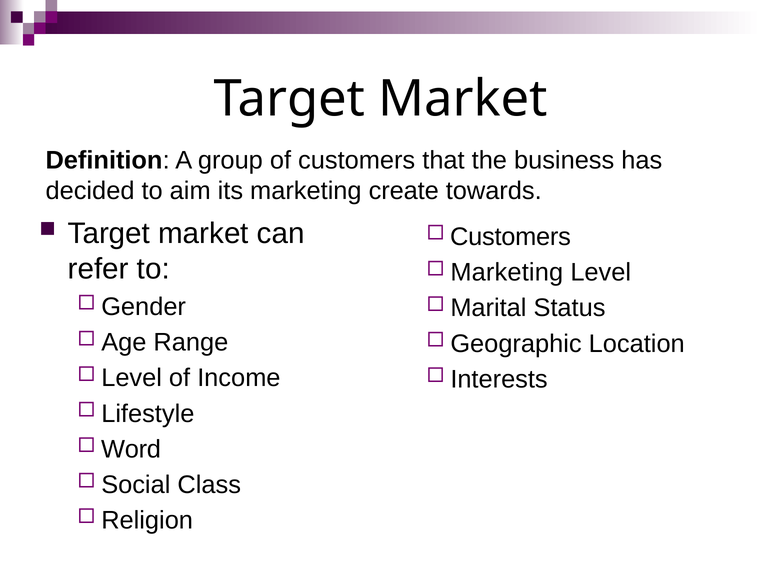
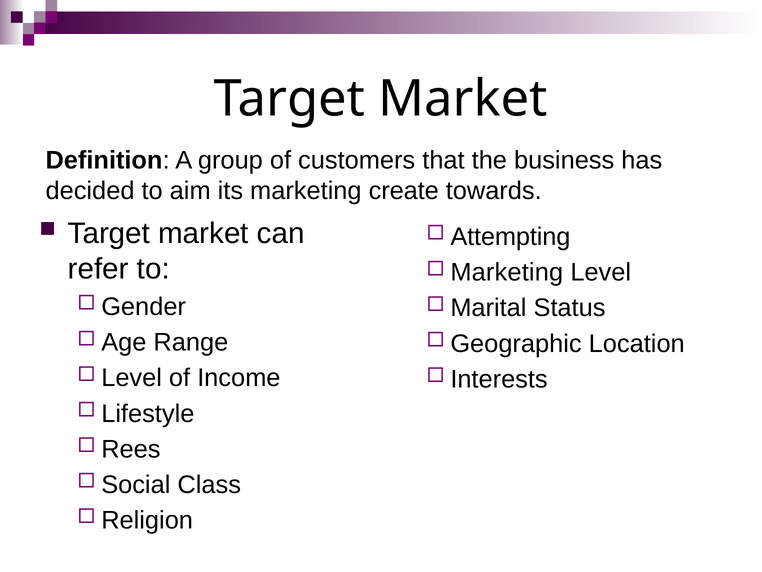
Customers: Customers -> Attempting (510, 237)
Word: Word -> Rees (131, 449)
